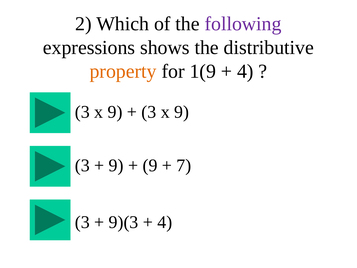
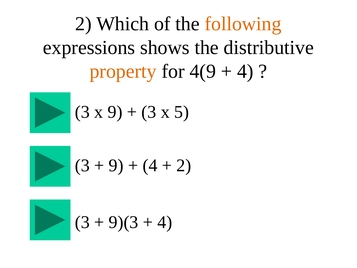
following colour: purple -> orange (243, 24)
1(9: 1(9 -> 4(9 (203, 71)
9: 9 -> 5 (182, 112)
9: 9 -> 4 (150, 165)
7: 7 -> 2 (184, 165)
